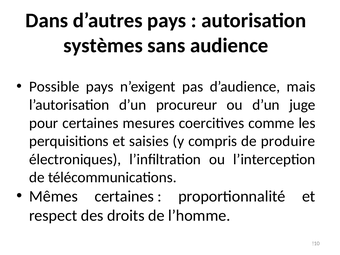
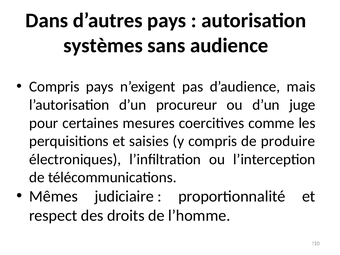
Possible: Possible -> Compris (54, 87)
Mêmes certaines: certaines -> judiciaire (124, 196)
